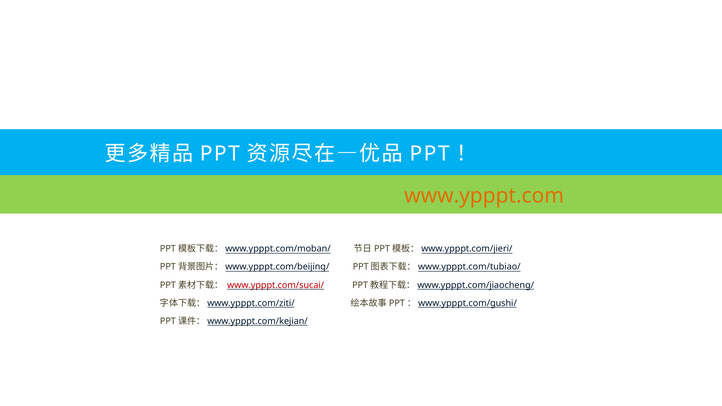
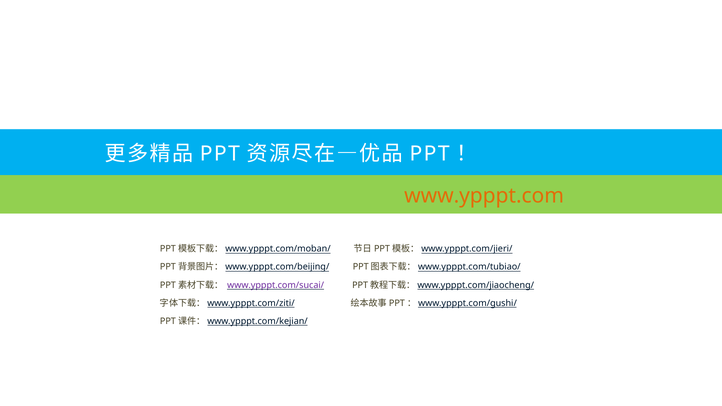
www.ypppt.com/sucai/ colour: red -> purple (276, 285)
